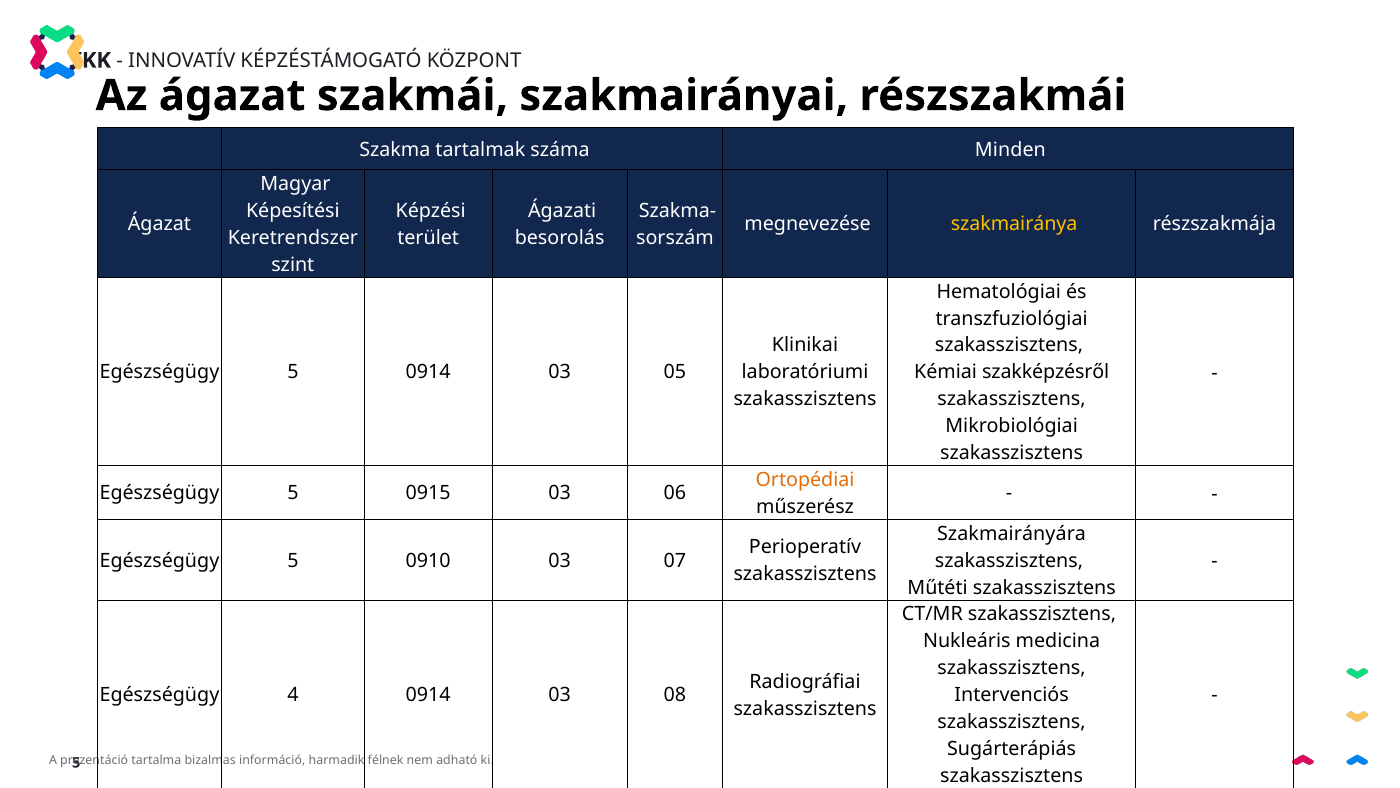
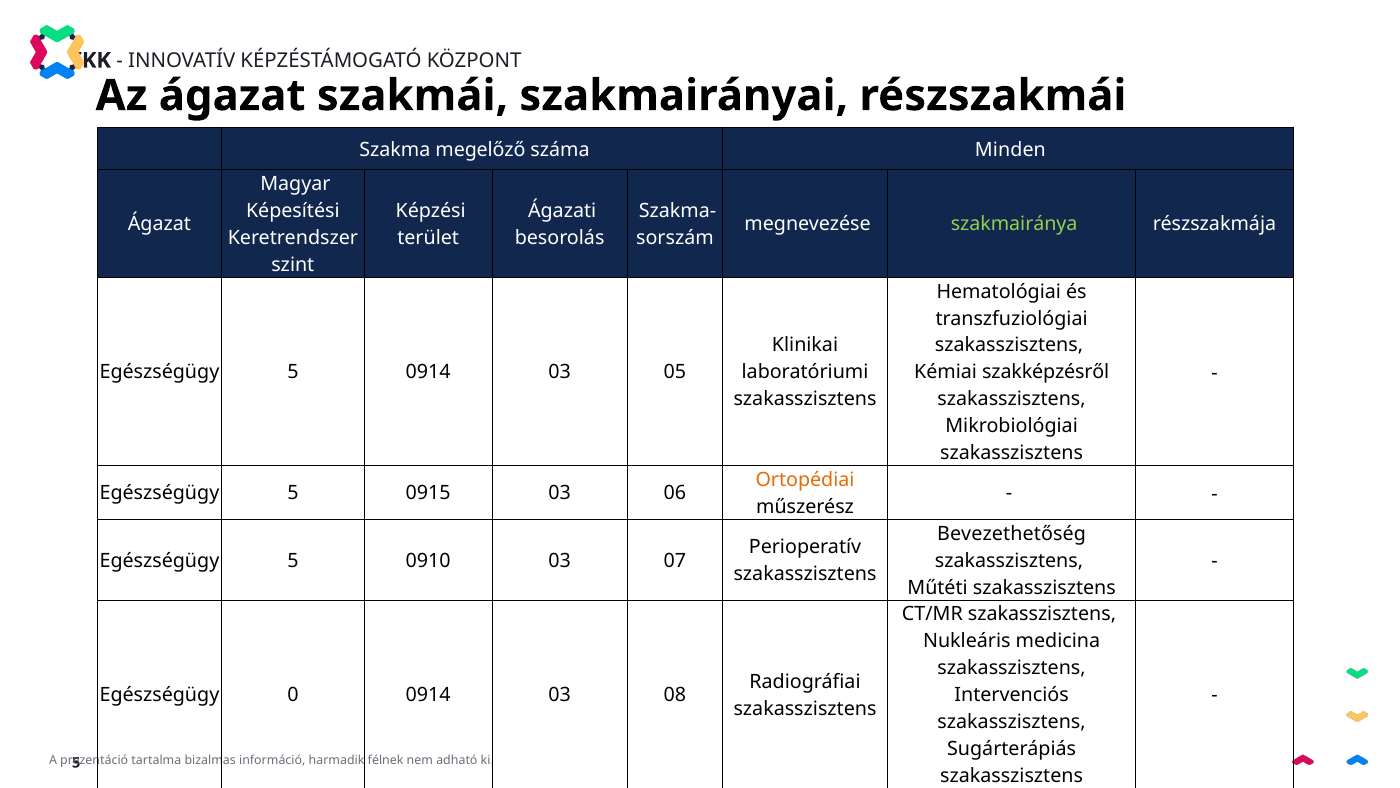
tartalmak: tartalmak -> megelőző (480, 149)
szakmairánya colour: yellow -> light green (1014, 224)
Szakmairányára: Szakmairányára -> Bevezethetőség (1012, 533)
4: 4 -> 0 (293, 695)
